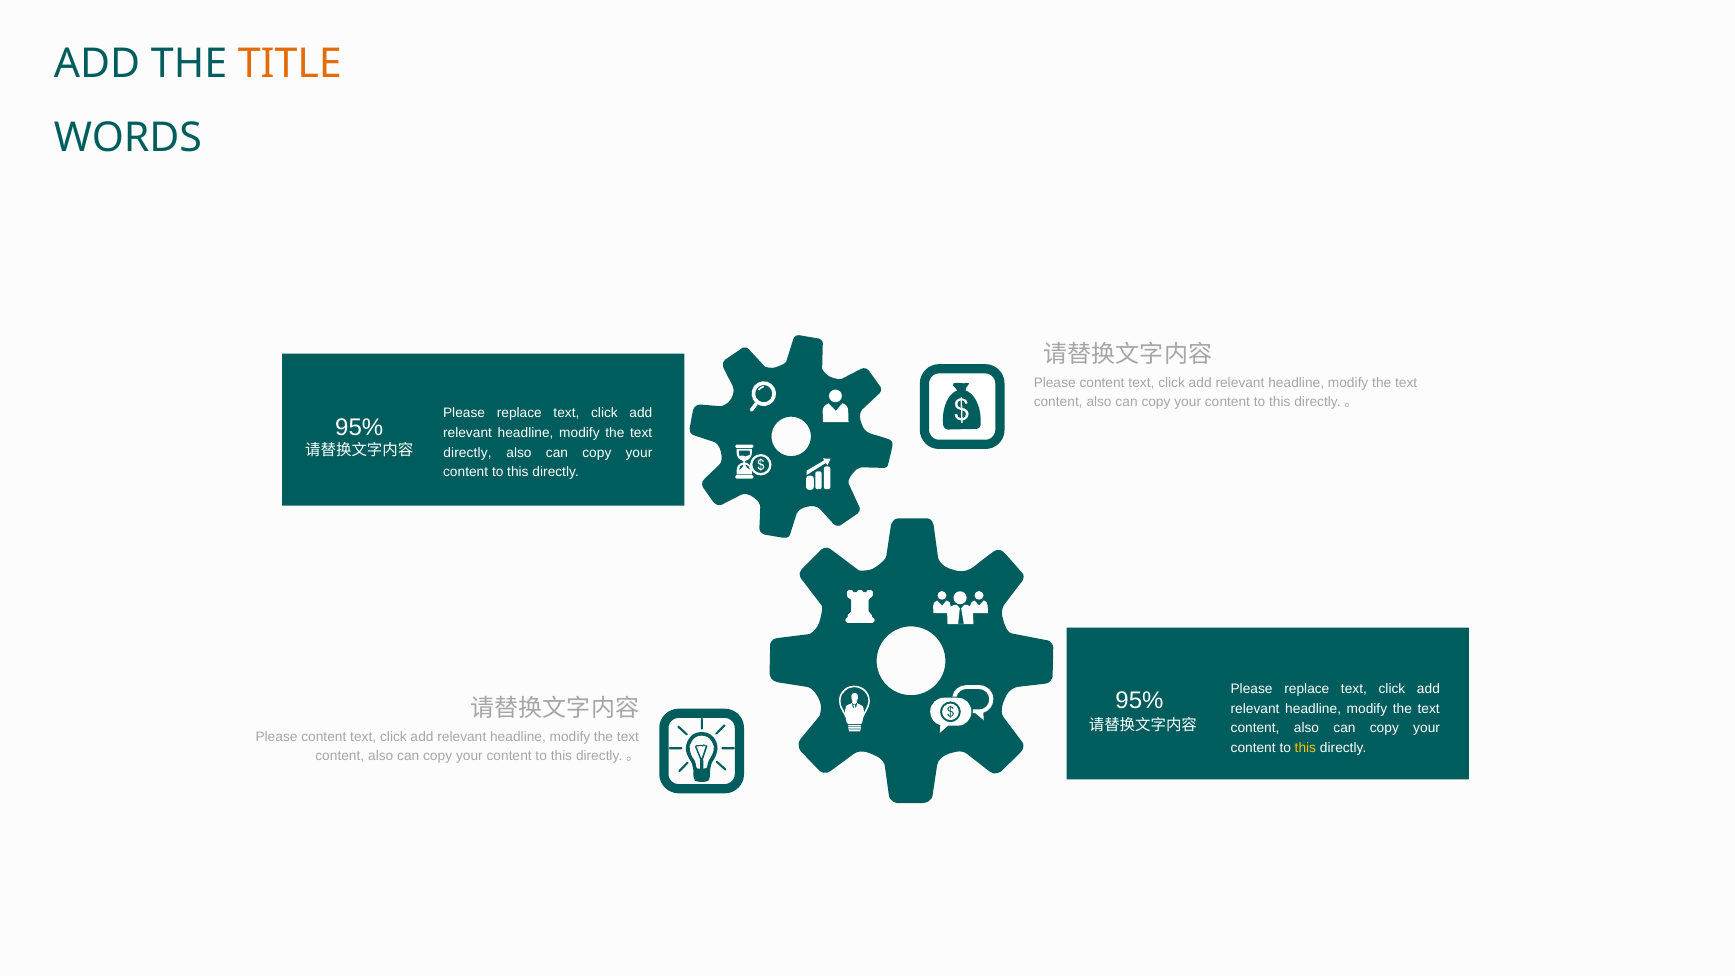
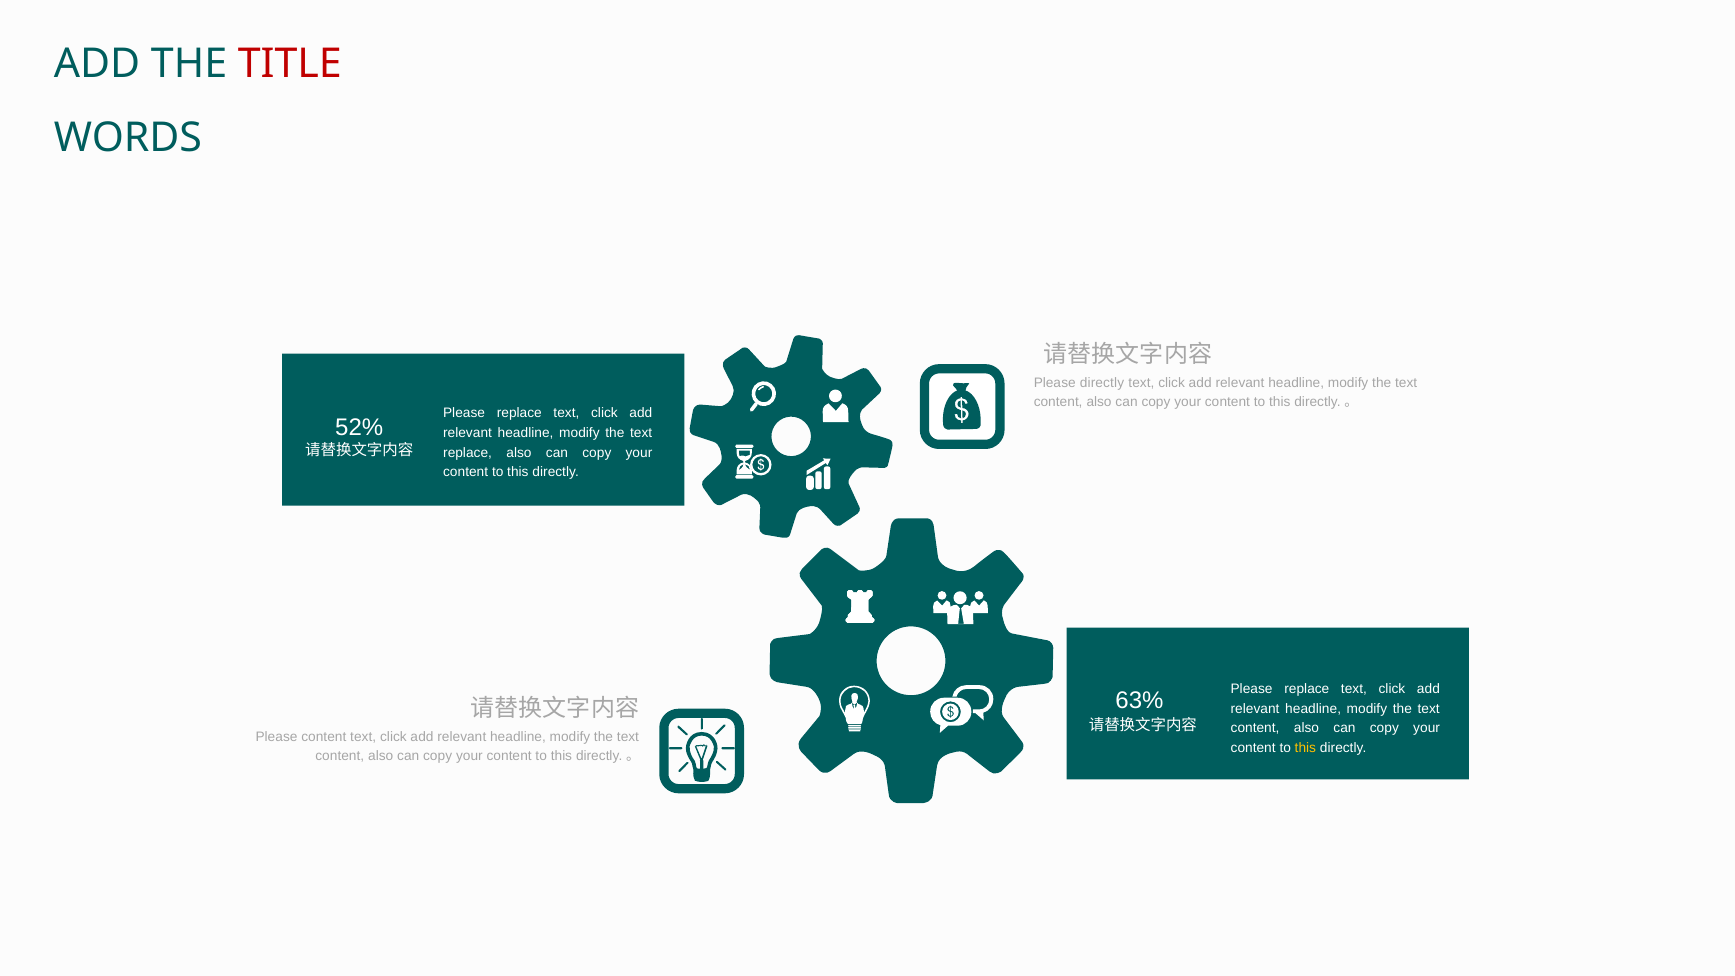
TITLE colour: orange -> red (290, 64)
content: content -> directly (1102, 383)
95%: 95% -> 52% (359, 428)
directly: directly -> replace (468, 453)
95%: 95% -> 63% (1139, 701)
